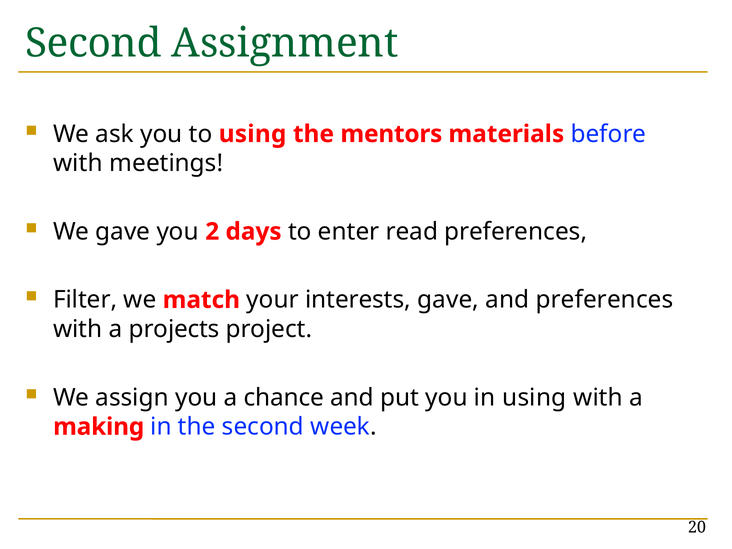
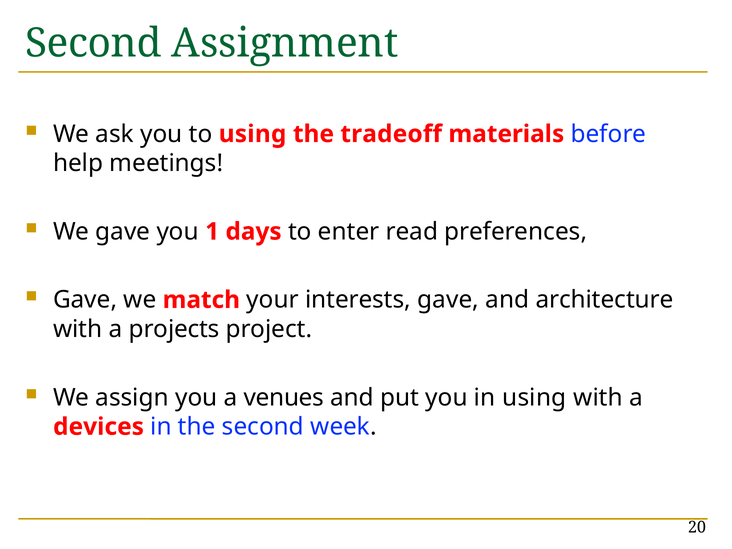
mentors: mentors -> tradeoff (391, 134)
with: with -> help (78, 163)
2: 2 -> 1 (212, 232)
Filter: Filter -> Gave (85, 300)
and preferences: preferences -> architecture (605, 300)
chance: chance -> venues (284, 397)
making: making -> devices (99, 427)
